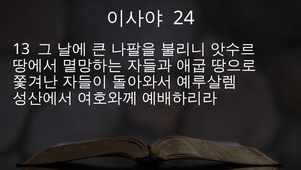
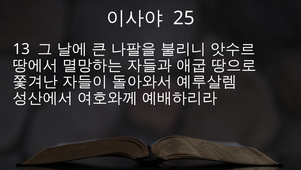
24: 24 -> 25 (184, 18)
